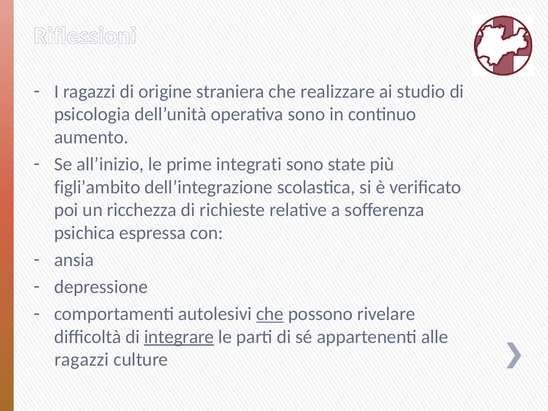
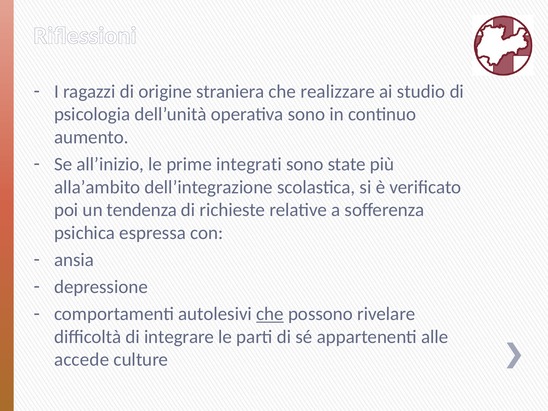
figli’ambito: figli’ambito -> alla’ambito (97, 187)
ricchezza: ricchezza -> tendenza (142, 210)
integrare underline: present -> none (179, 337)
ragazzi: ragazzi -> accede (82, 360)
